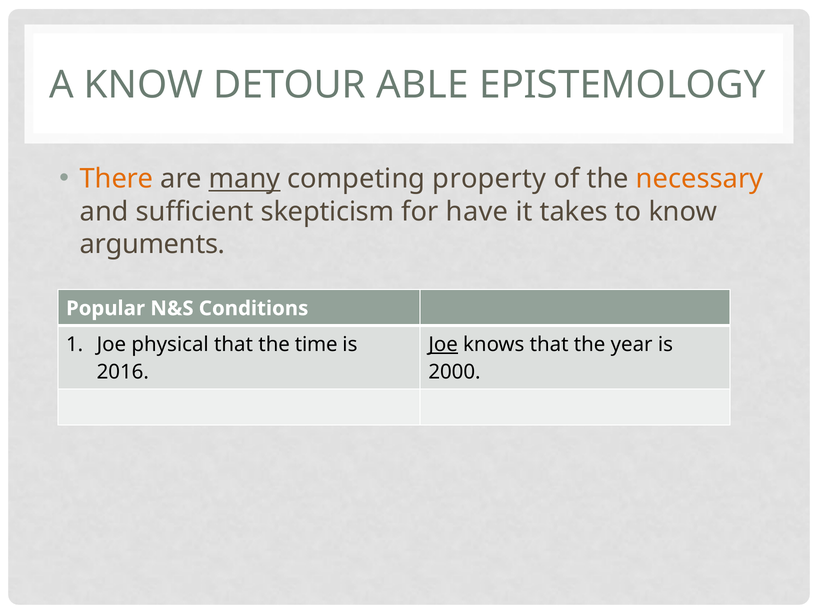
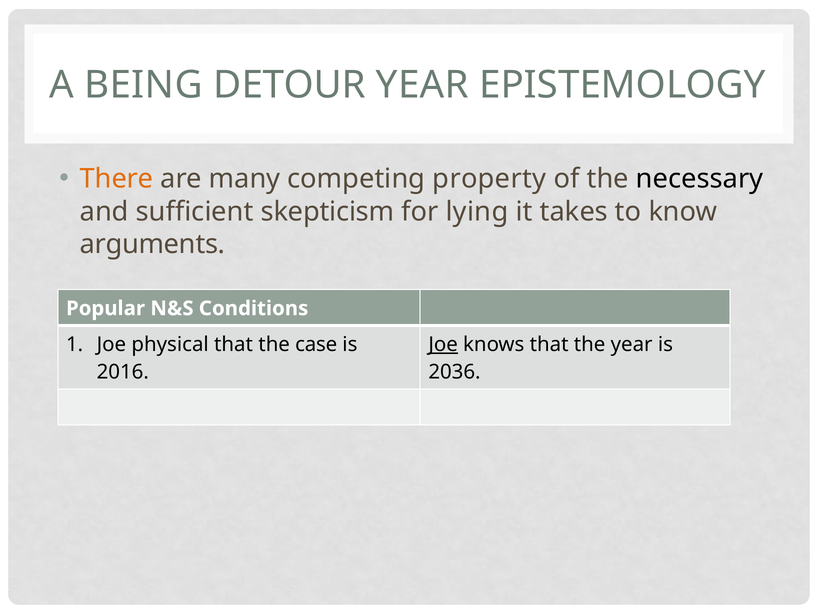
A KNOW: KNOW -> BEING (143, 85)
DETOUR ABLE: ABLE -> YEAR (422, 85)
many underline: present -> none (245, 179)
necessary colour: orange -> black (700, 179)
have: have -> lying (477, 212)
time: time -> case (316, 345)
2000: 2000 -> 2036 (454, 373)
